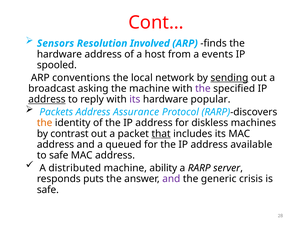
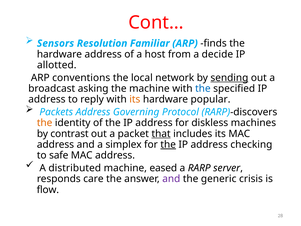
Involved: Involved -> Familiar (150, 43)
events: events -> decide (217, 54)
spooled: spooled -> allotted (57, 65)
the colour: purple -> blue (203, 88)
address underline: present -> none (47, 99)
its colour: purple -> orange (135, 99)
Assurance: Assurance -> Governing (136, 112)
queued: queued -> simplex (124, 144)
the underline: none -> present (168, 144)
available: available -> checking (251, 144)
ability: ability -> eased (163, 168)
puts: puts -> care (93, 179)
safe: safe -> flow (48, 190)
